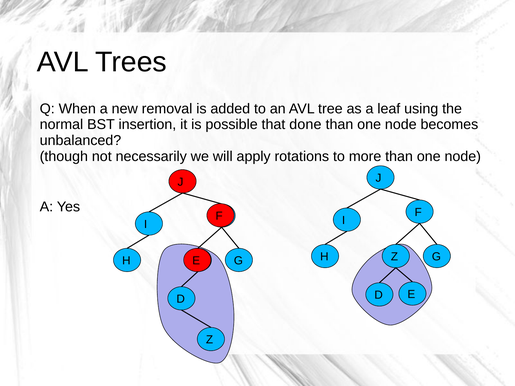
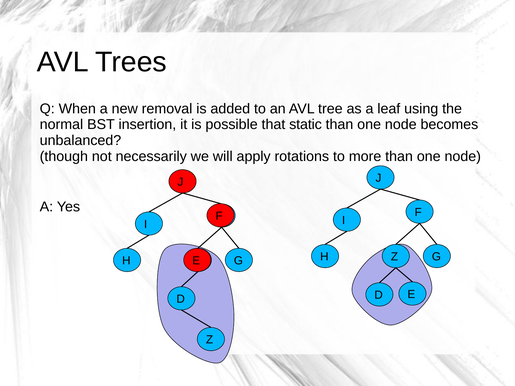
done: done -> static (306, 125)
